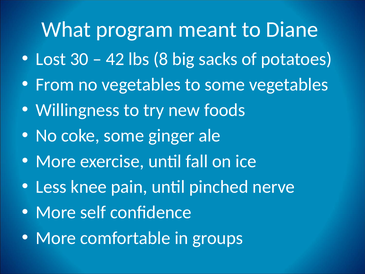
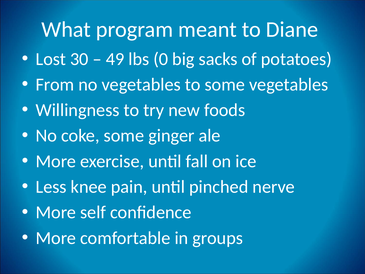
42: 42 -> 49 (115, 59)
8: 8 -> 0 (161, 59)
